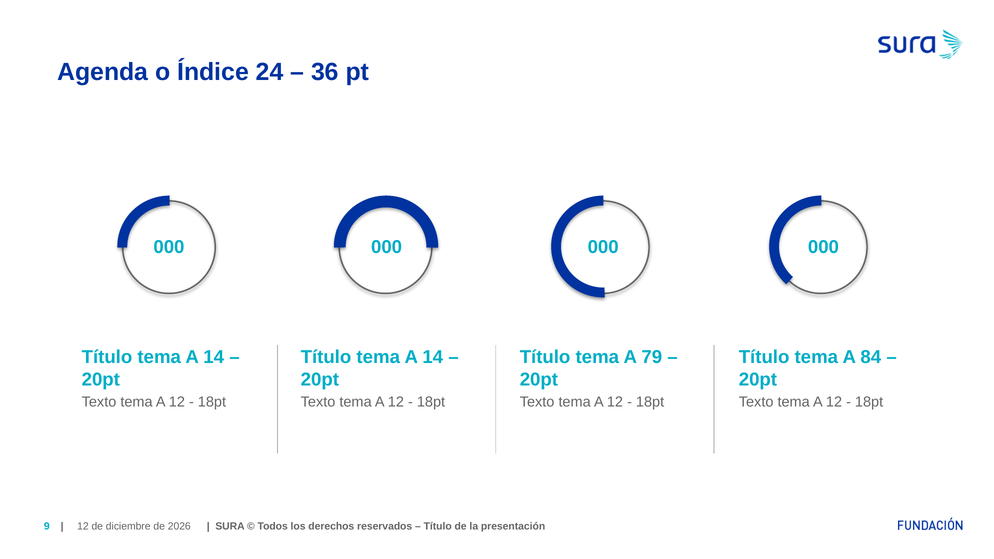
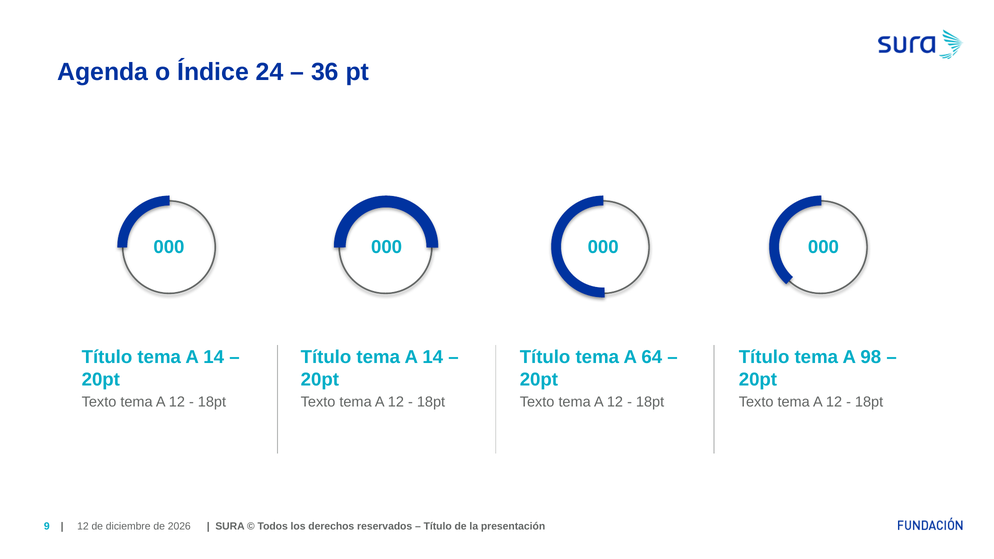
79: 79 -> 64 (652, 357)
84: 84 -> 98 (871, 357)
